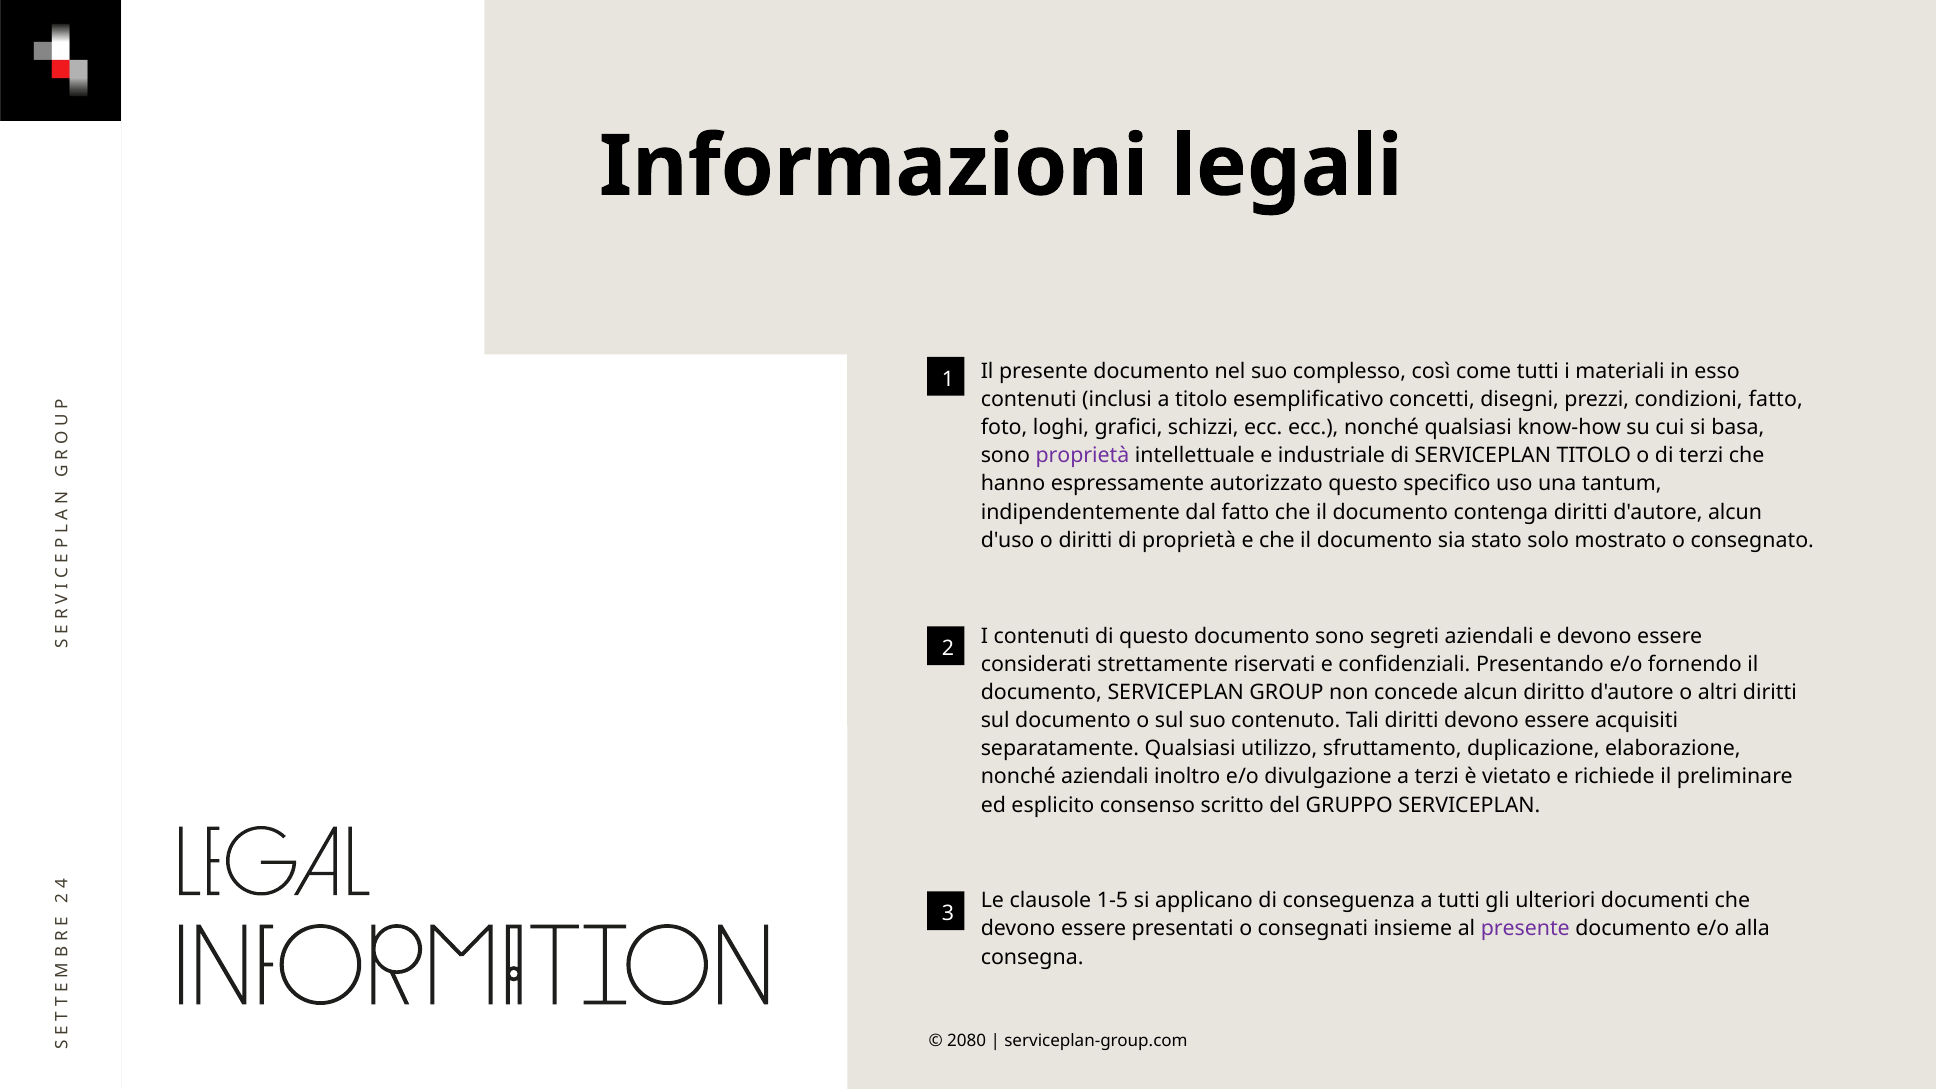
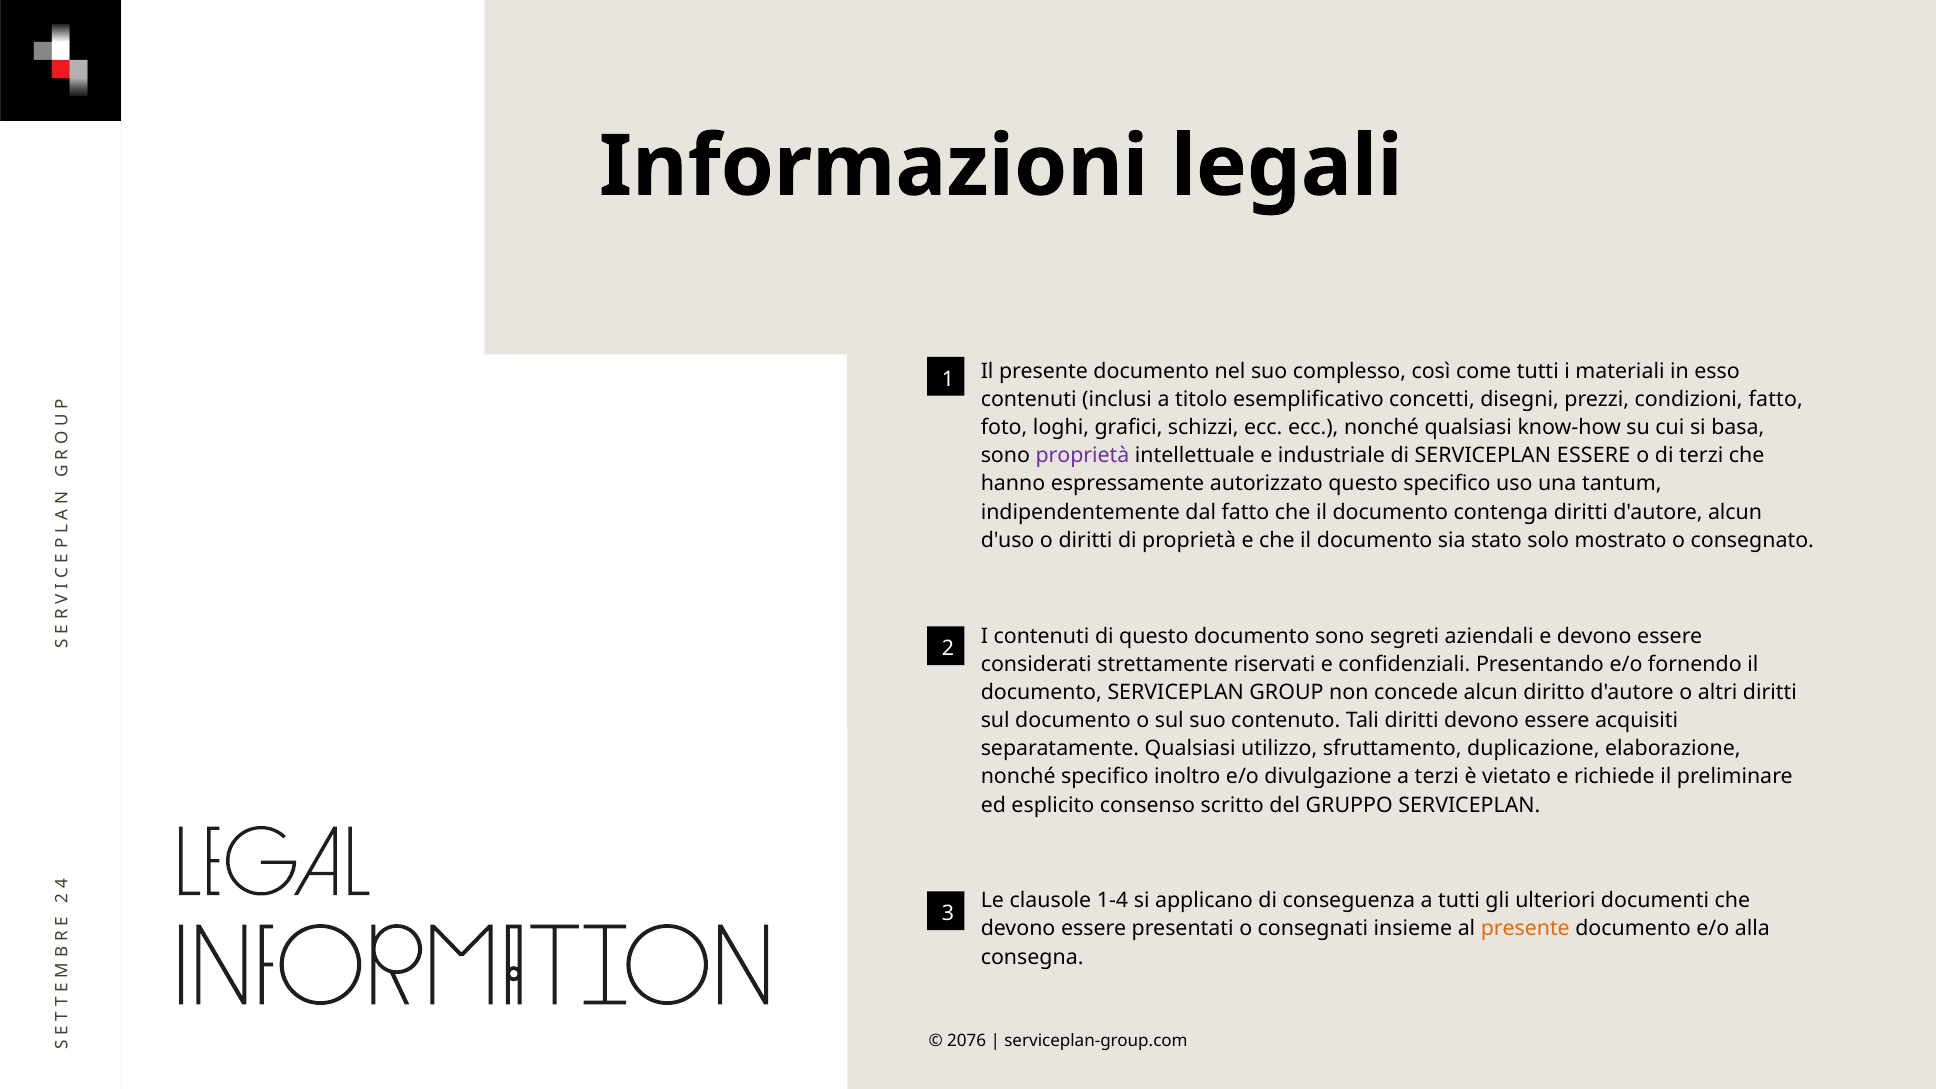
SERVICEPLAN TITOLO: TITOLO -> ESSERE (1594, 456)
nonché aziendali: aziendali -> specifico (1105, 777)
1-5: 1-5 -> 1-4 (1112, 901)
presente colour: purple -> orange (1525, 929)
2080: 2080 -> 2076 (967, 1041)
